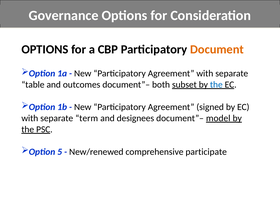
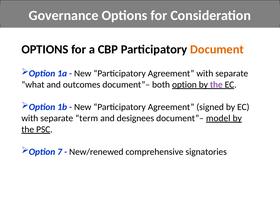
table: table -> what (33, 85)
both subset: subset -> option (184, 85)
the colour: blue -> purple (216, 85)
5: 5 -> 7 (60, 152)
participate: participate -> signatories (206, 152)
